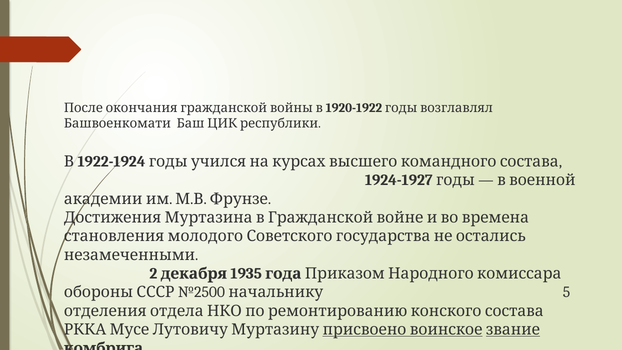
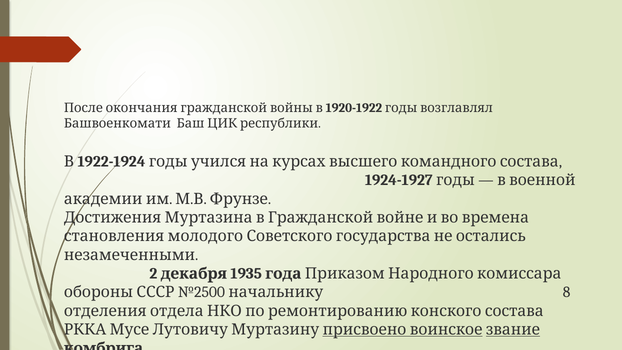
5: 5 -> 8 (567, 292)
